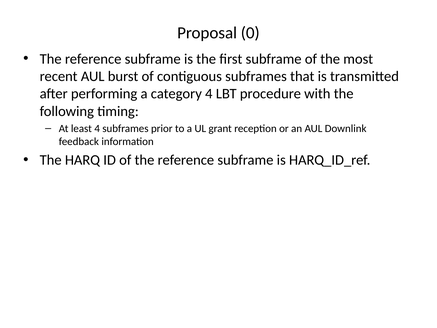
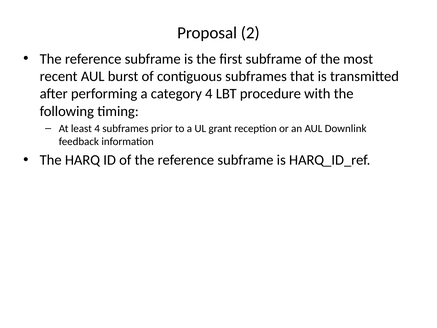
0: 0 -> 2 (250, 33)
